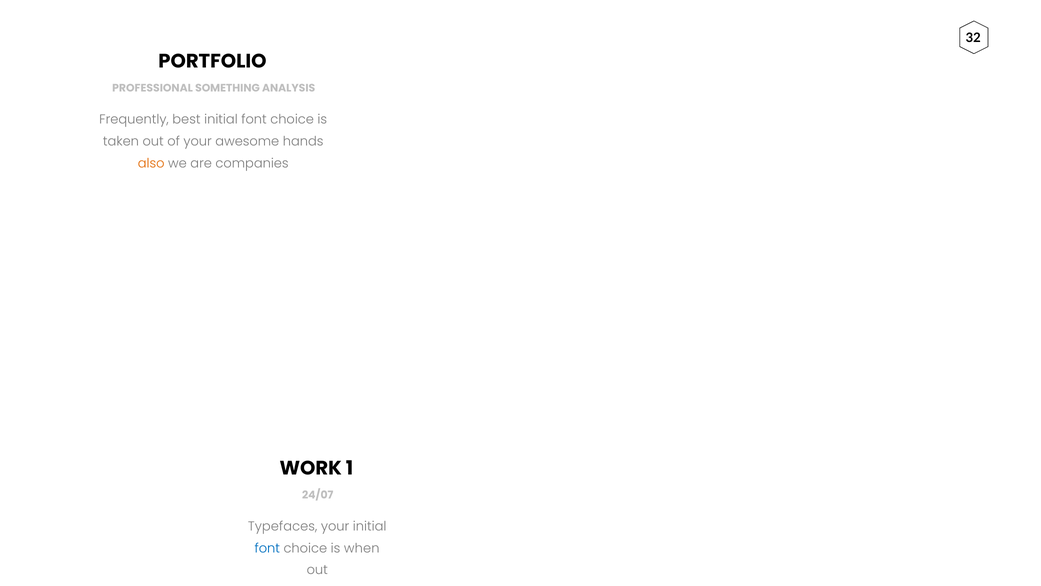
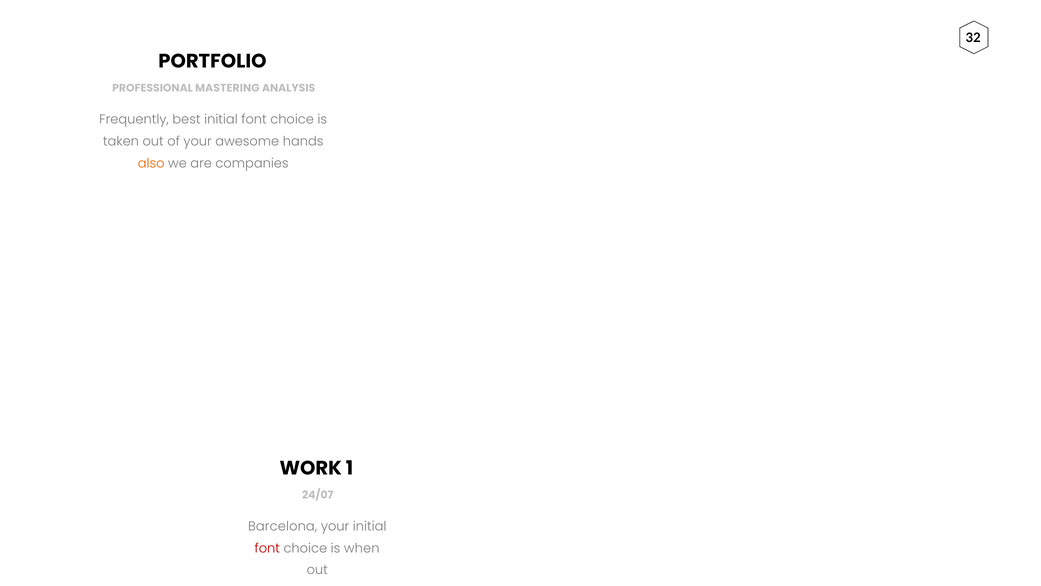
SOMETHING: SOMETHING -> MASTERING (227, 88)
Typefaces: Typefaces -> Barcelona (283, 526)
font colour: blue -> red (267, 548)
